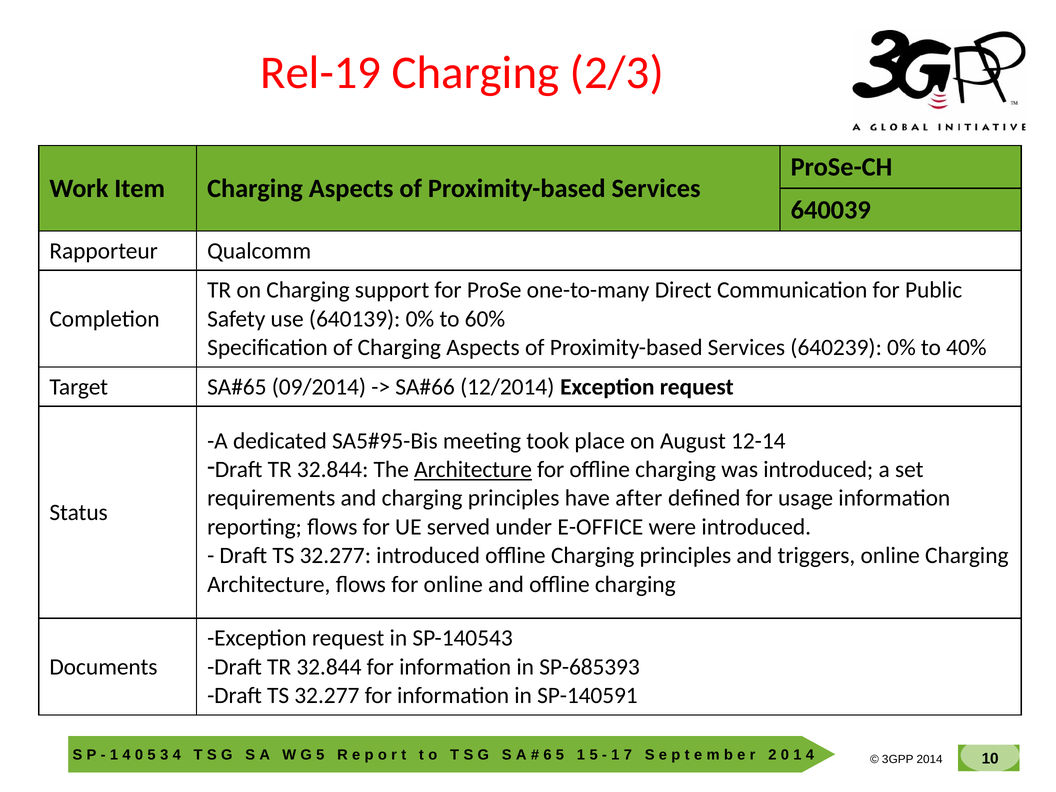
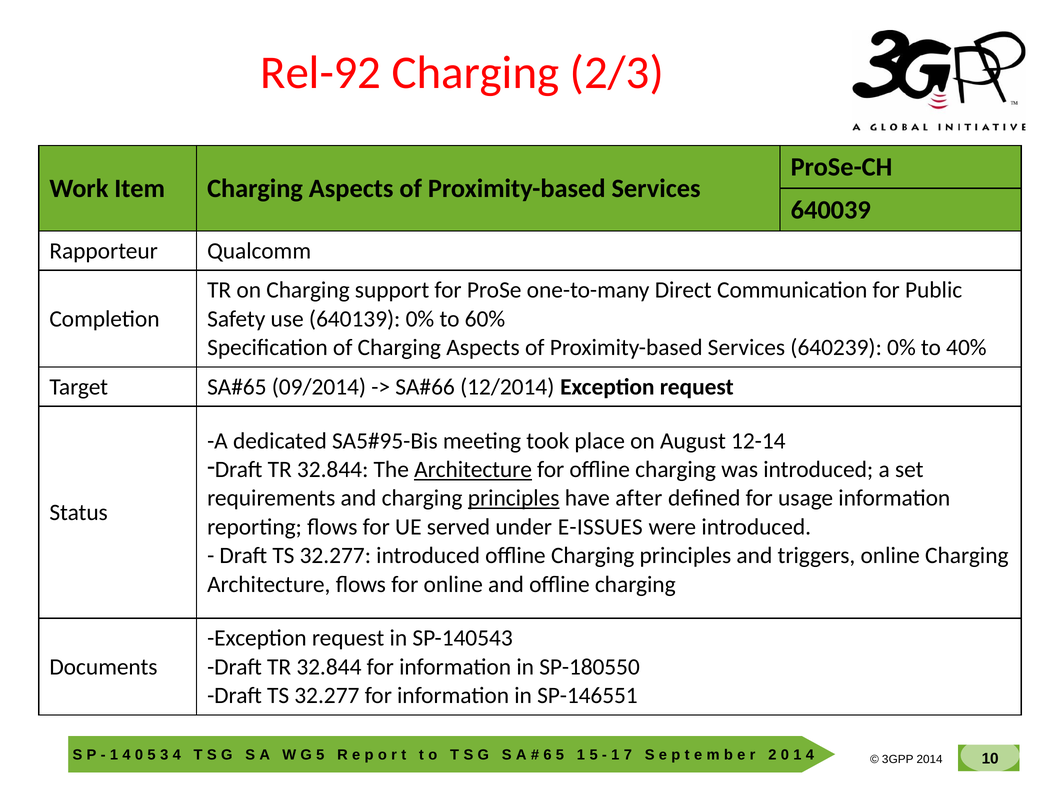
Rel-19: Rel-19 -> Rel-92 (321, 73)
principles underline: none -> present (514, 498)
E-OFFICE: E-OFFICE -> E-ISSUES (600, 527)
SP-685393: SP-685393 -> SP-180550 (590, 667)
SP-140591: SP-140591 -> SP-146551 (587, 696)
